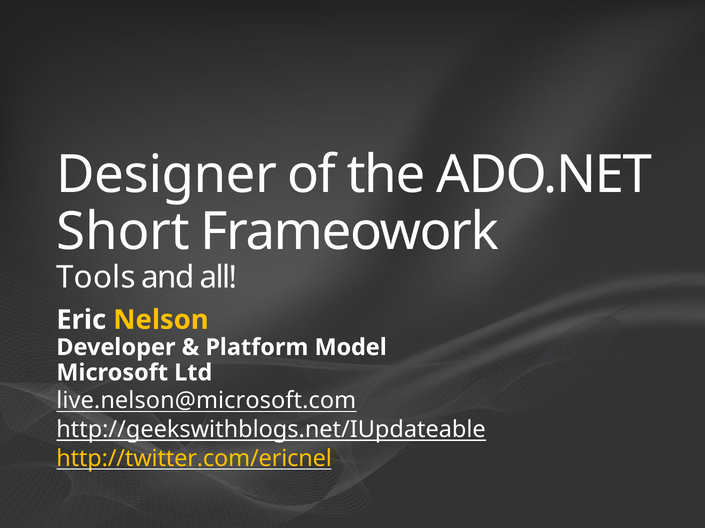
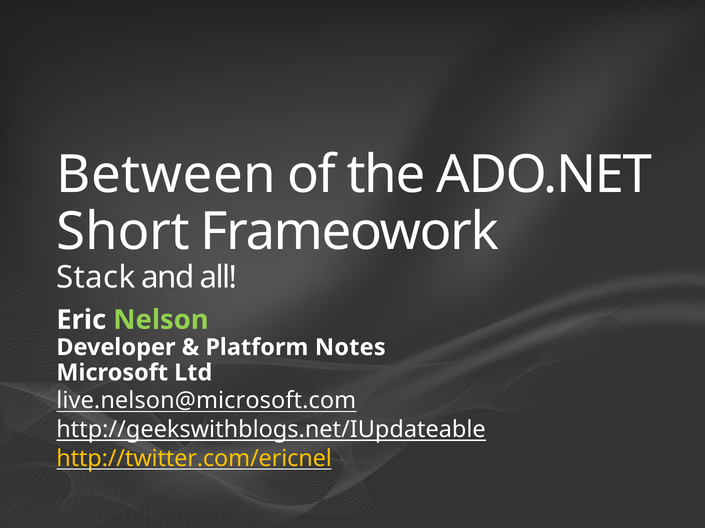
Designer: Designer -> Between (166, 175)
Tools: Tools -> Stack (96, 278)
Nelson colour: yellow -> light green (161, 320)
Model: Model -> Notes (350, 348)
